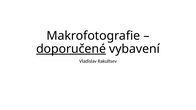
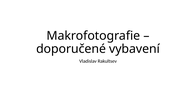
doporučené underline: present -> none (71, 49)
